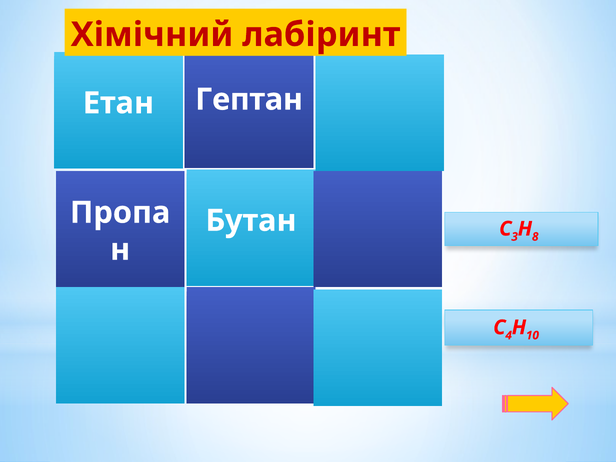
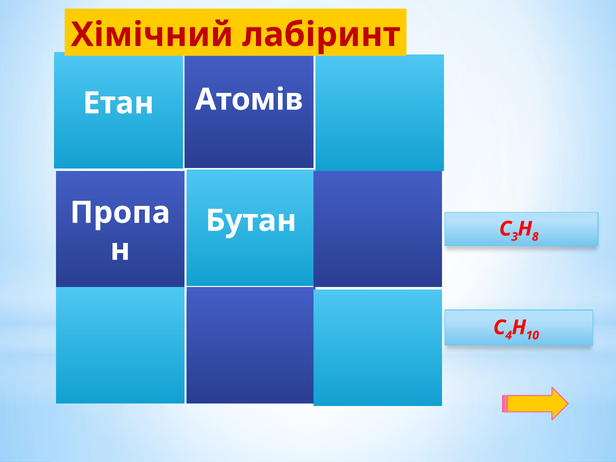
Гептан: Гептан -> Атомів (249, 100)
